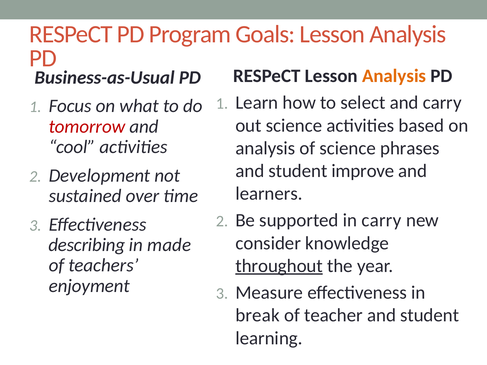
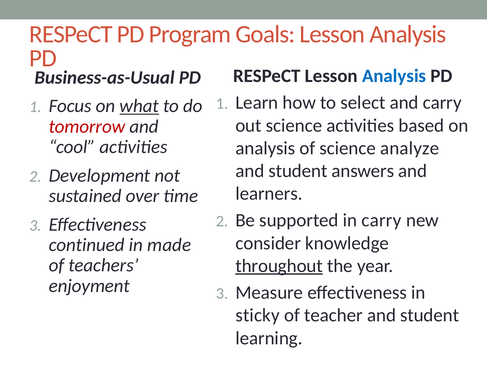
Analysis colour: orange -> blue (394, 76)
what underline: none -> present (139, 106)
phrases: phrases -> analyze (410, 148)
improve: improve -> answers (363, 171)
describing: describing -> continued (87, 245)
break: break -> sticky (258, 316)
